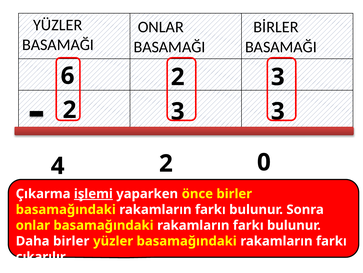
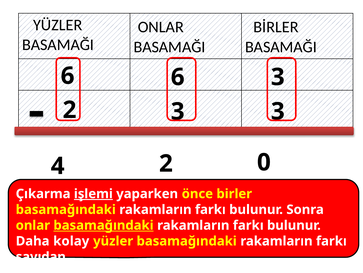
6 2: 2 -> 6 (178, 77)
basamağındaki underline: none -> present (104, 225)
Daha birler: birler -> kolay (71, 240)
çıkarılır: çıkarılır -> sayıdan (43, 256)
